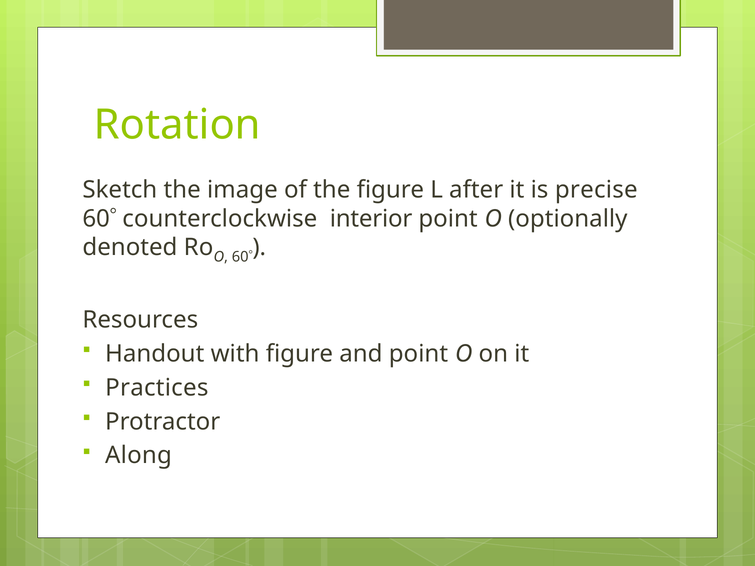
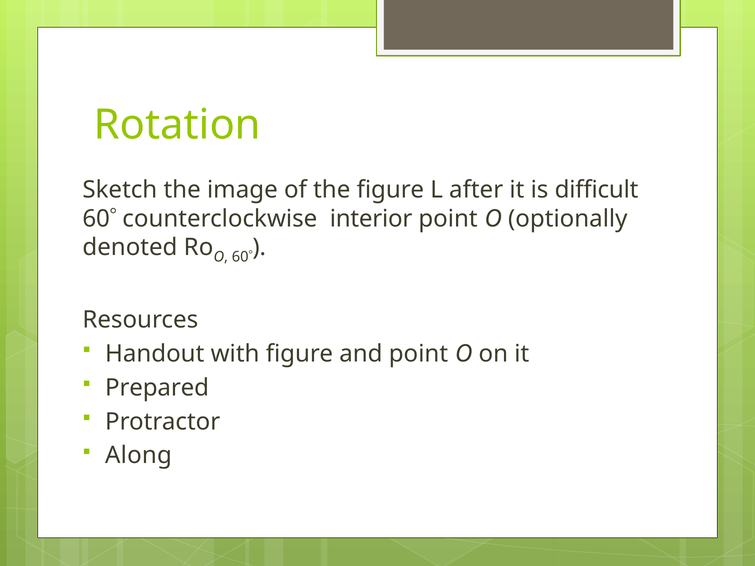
precise: precise -> difficult (597, 190)
Practices: Practices -> Prepared (157, 388)
